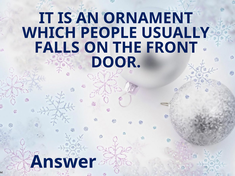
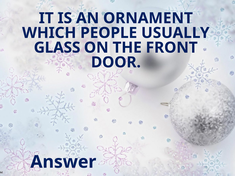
FALLS: FALLS -> GLASS (57, 48)
